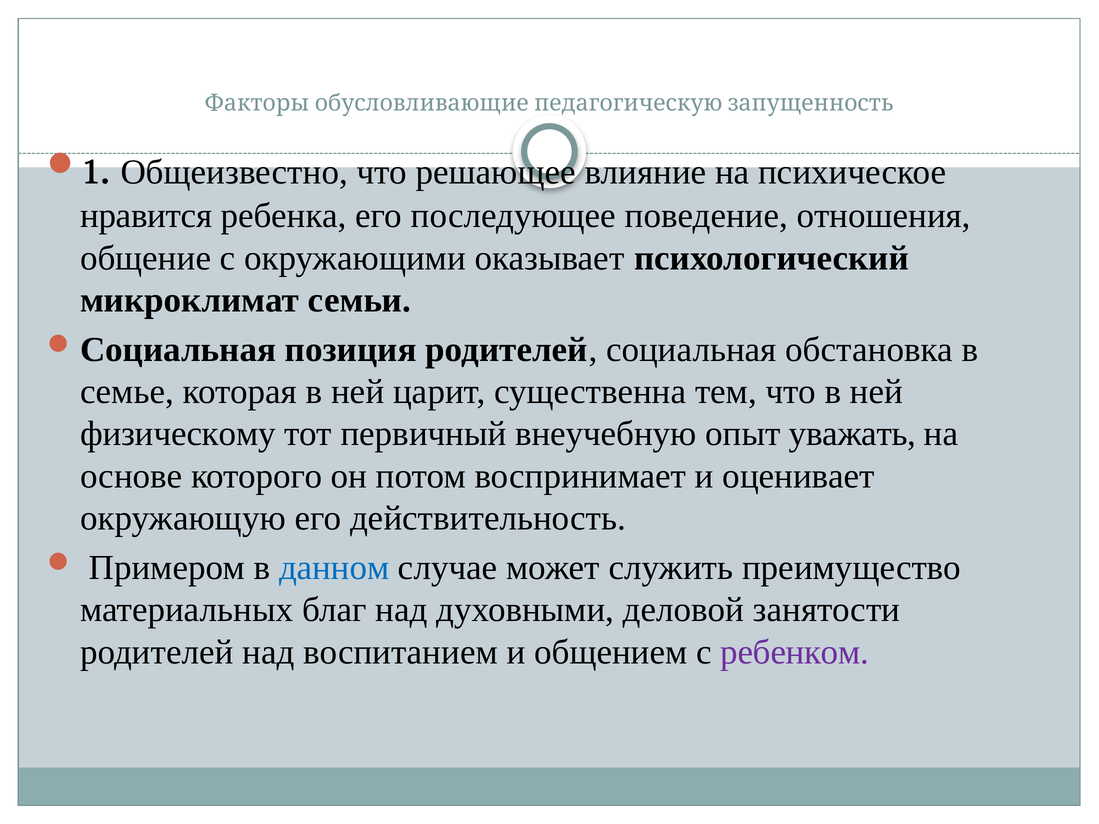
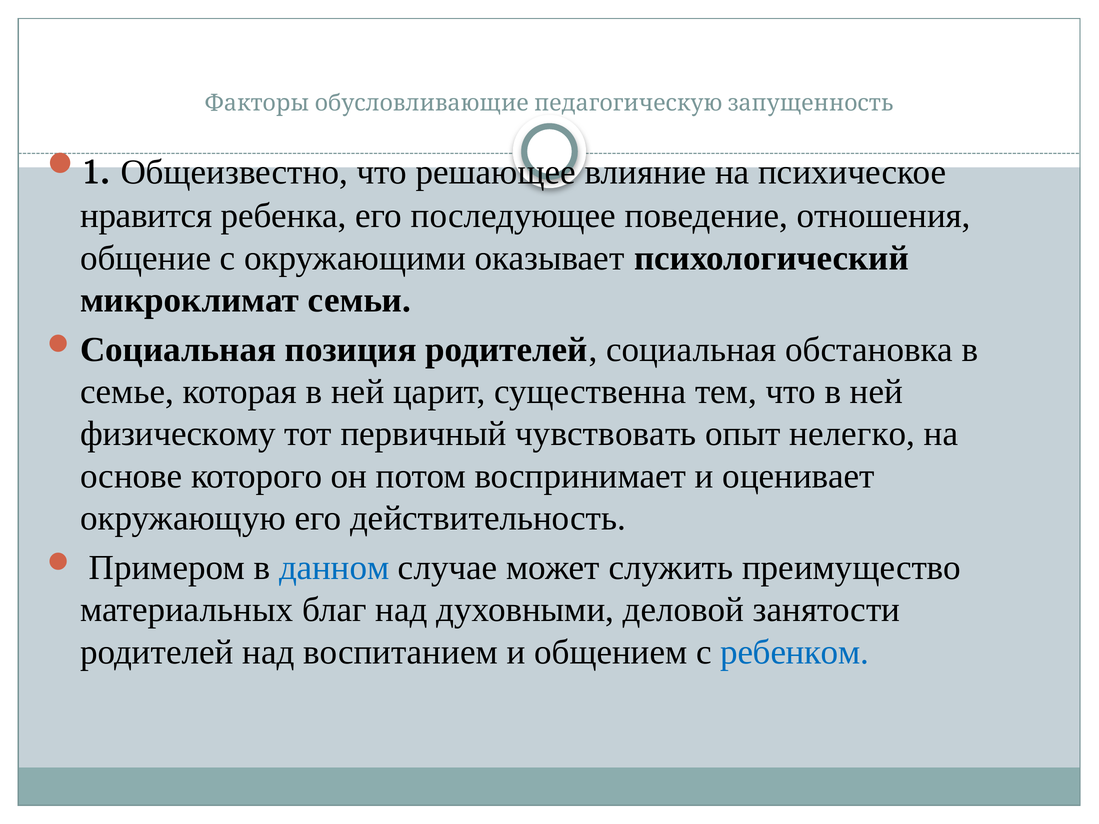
внеучебную: внеучебную -> чувствовать (606, 434)
уважать: уважать -> нелегко (852, 434)
ребенком colour: purple -> blue (795, 652)
